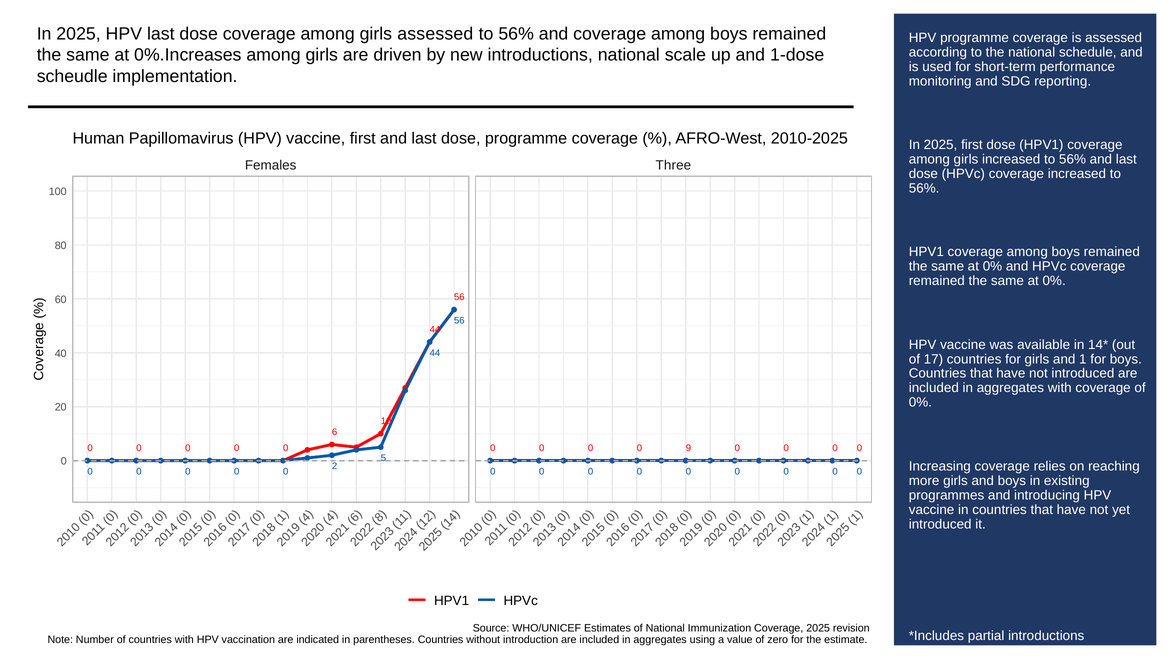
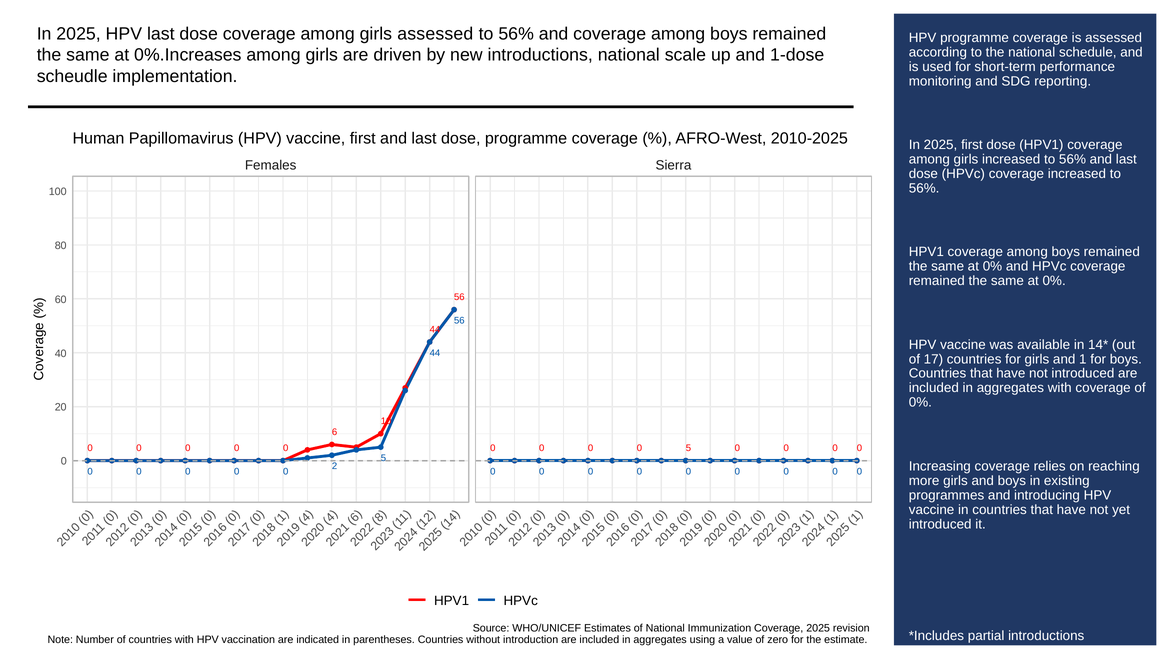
Three: Three -> Sierra (673, 165)
0 9: 9 -> 5 (688, 448)
